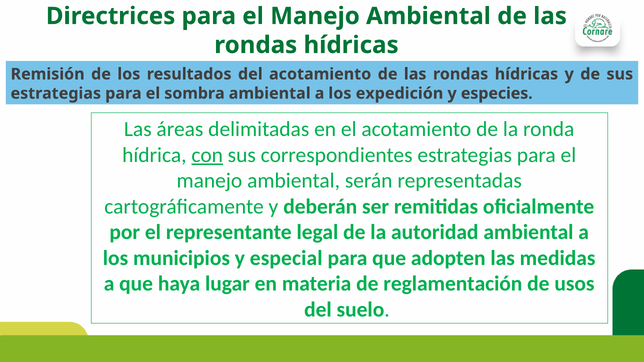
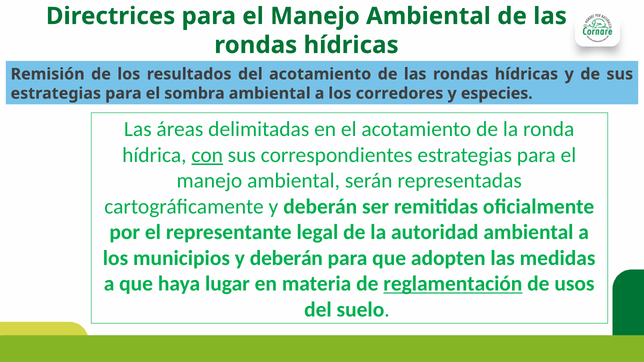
expedición: expedición -> corredores (400, 93)
municipios y especial: especial -> deberán (286, 258)
reglamentación underline: none -> present (453, 284)
